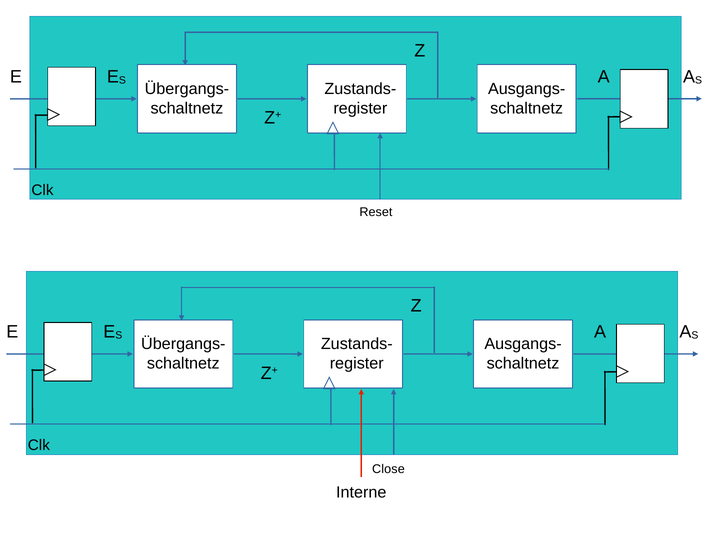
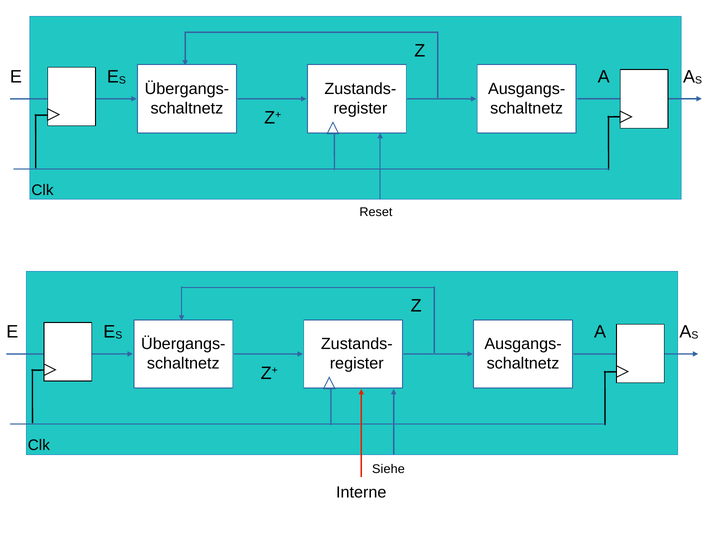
Close: Close -> Siehe (388, 470)
